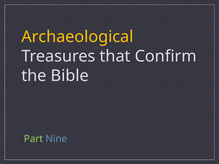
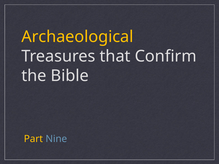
Part colour: light green -> yellow (33, 139)
